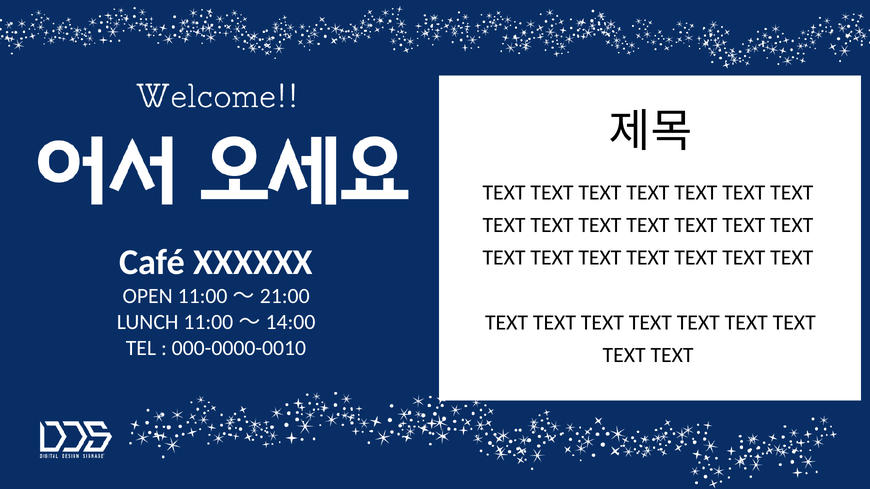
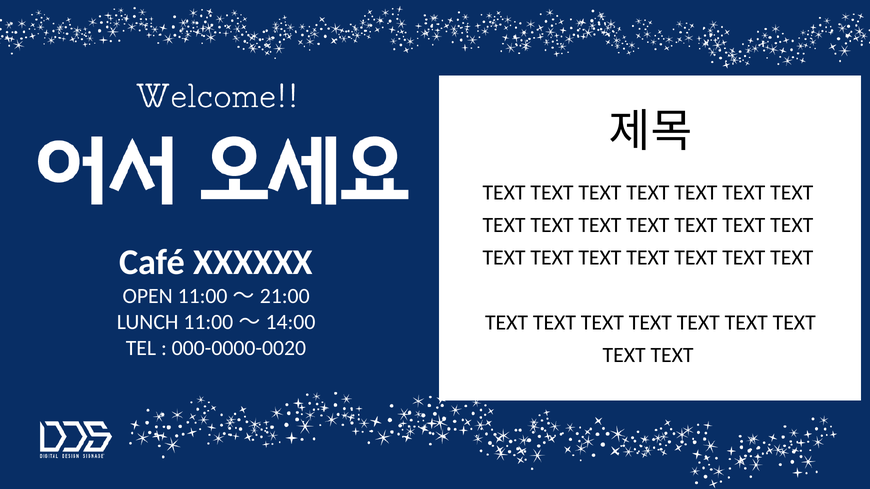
000-0000-0010: 000-0000-0010 -> 000-0000-0020 (239, 348)
